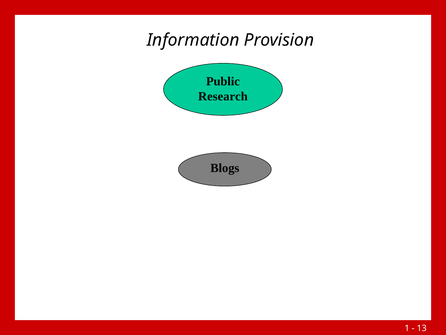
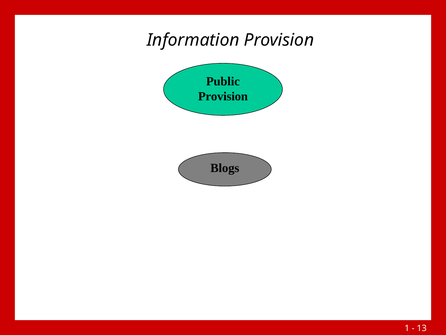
Research: Research -> Provision (223, 96)
